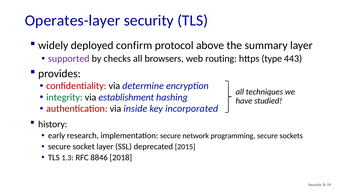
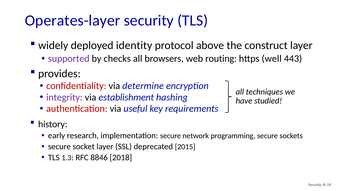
confirm: confirm -> identity (134, 46)
summary: summary -> construct (266, 46)
type: type -> well (272, 59)
integrity colour: green -> purple (64, 97)
inside: inside -> useful (135, 109)
incorporated: incorporated -> requirements (192, 109)
